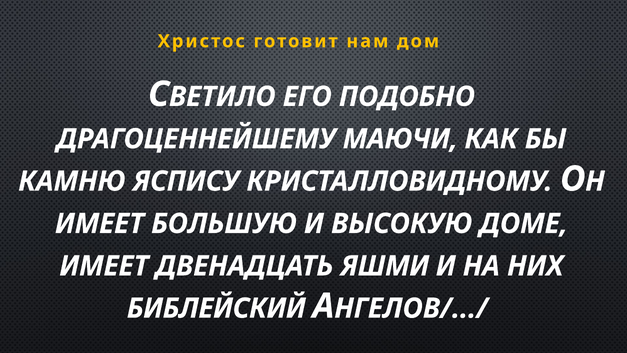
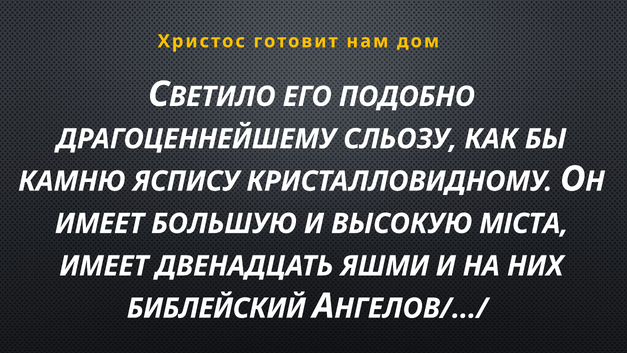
МАЮЧИ: МАЮЧИ -> СЛЬОЗУ (400, 139)
ДОМЕ: ДОМЕ -> МІСТА (524, 223)
